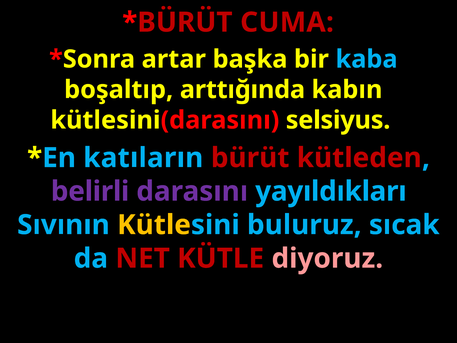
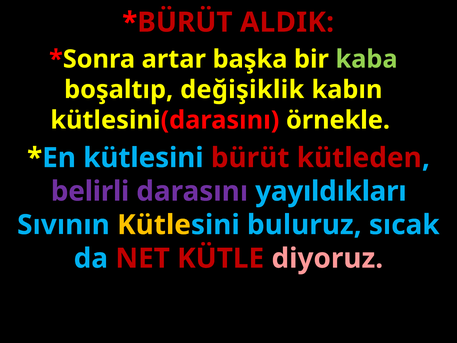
CUMA: CUMA -> ALDIK (287, 22)
kaba colour: light blue -> light green (367, 59)
arttığında: arttığında -> değişiklik (242, 90)
selsiyus: selsiyus -> örnekle (338, 120)
katıların: katıların -> kütlesini (143, 158)
